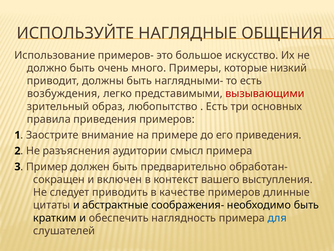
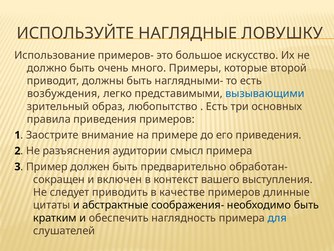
ОБЩЕНИЯ: ОБЩЕНИЯ -> ЛОВУШКУ (282, 33)
низкий: низкий -> второй (288, 68)
вызывающими colour: red -> blue (265, 94)
